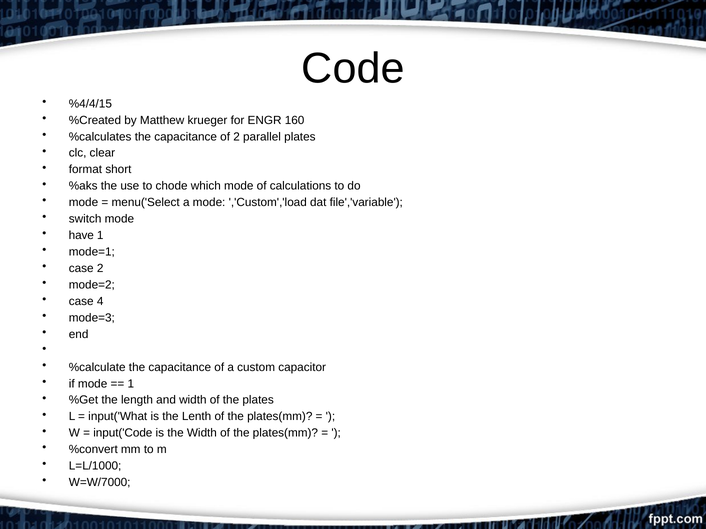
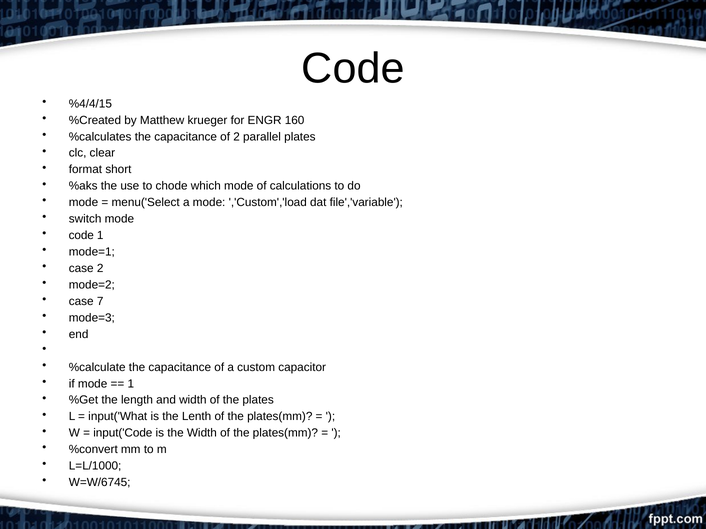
have: have -> code (81, 236)
4: 4 -> 7 (100, 302)
W=W/7000: W=W/7000 -> W=W/6745 (100, 483)
